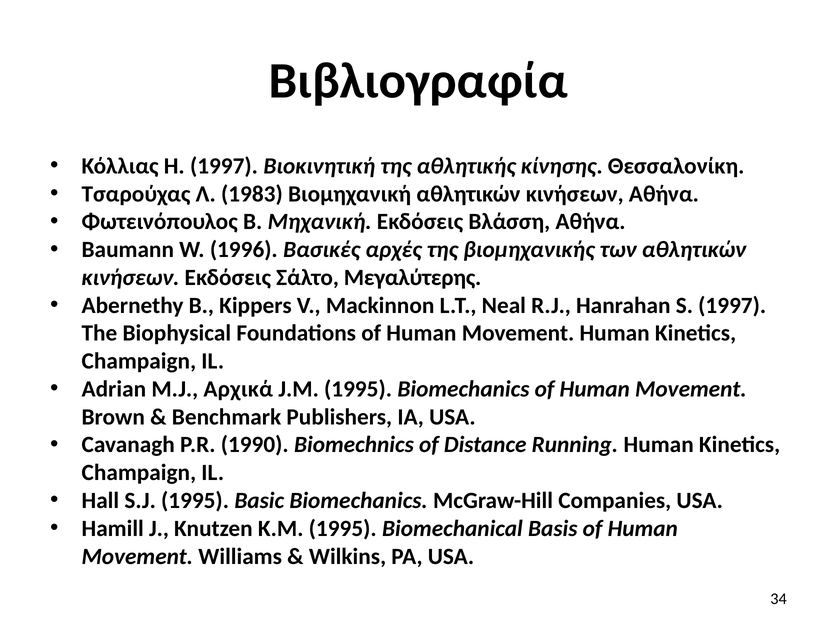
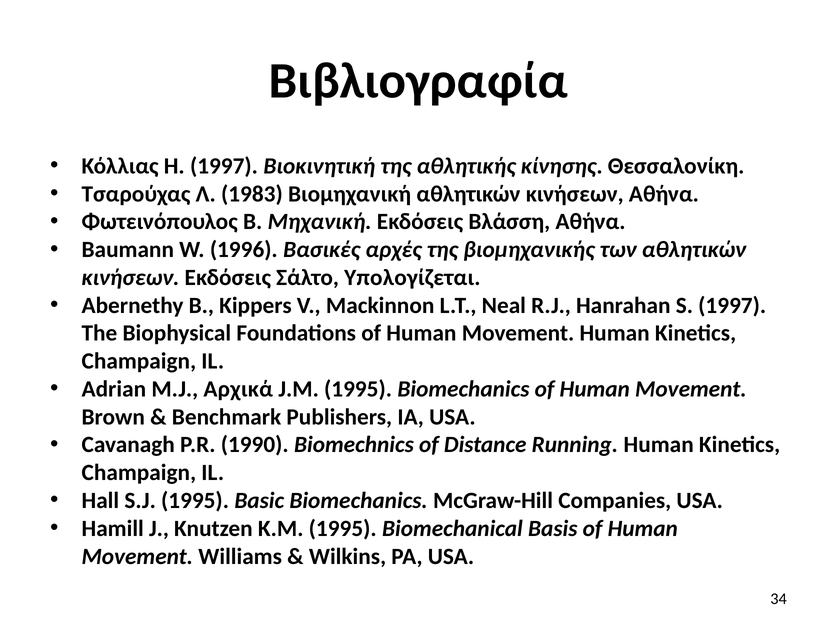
Μεγαλύτερης: Μεγαλύτερης -> Υπολογίζεται (412, 278)
